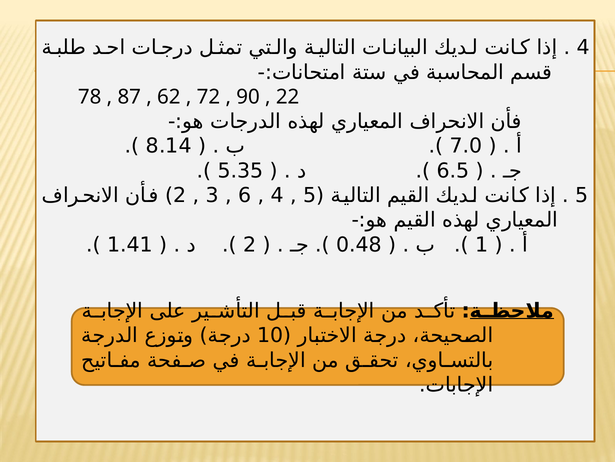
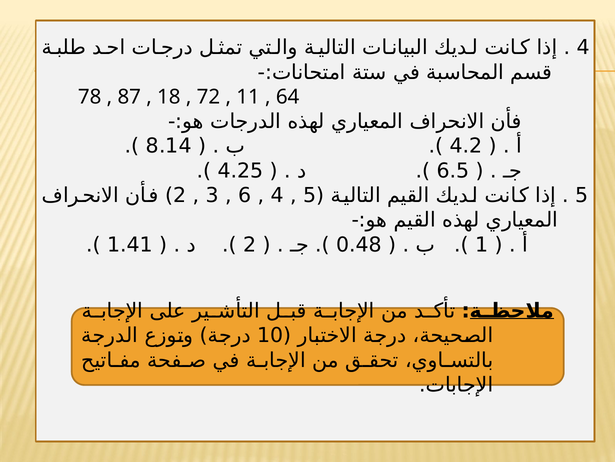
62: 62 -> 18 (169, 97)
90: 90 -> 11 (248, 97)
22: 22 -> 64 (288, 97)
7.0: 7.0 -> 4.2 (466, 146)
5.35: 5.35 -> 4.25 (240, 171)
